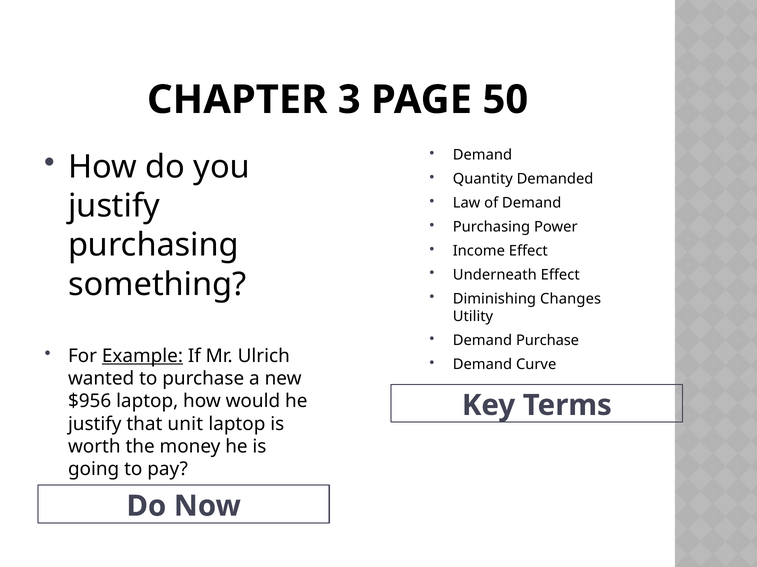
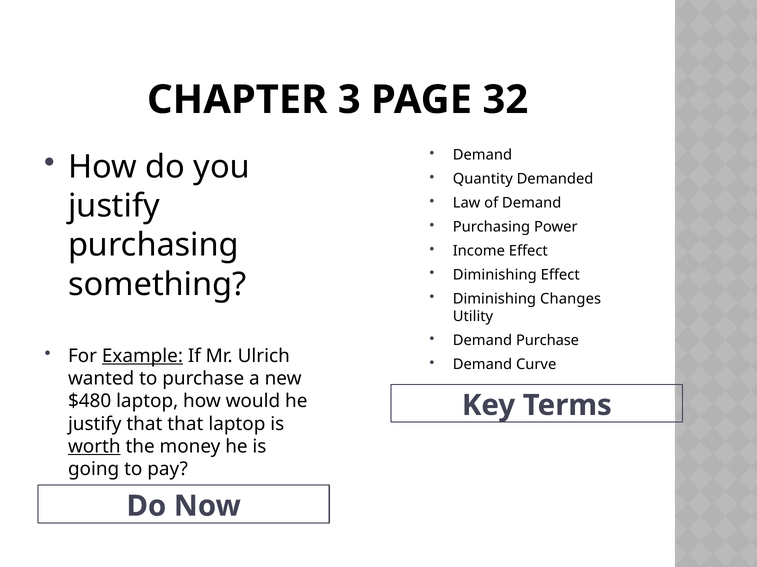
50: 50 -> 32 (505, 100)
Underneath: Underneath -> Diminishing (495, 275)
$956: $956 -> $480 (90, 402)
that unit: unit -> that (185, 424)
worth underline: none -> present (94, 447)
